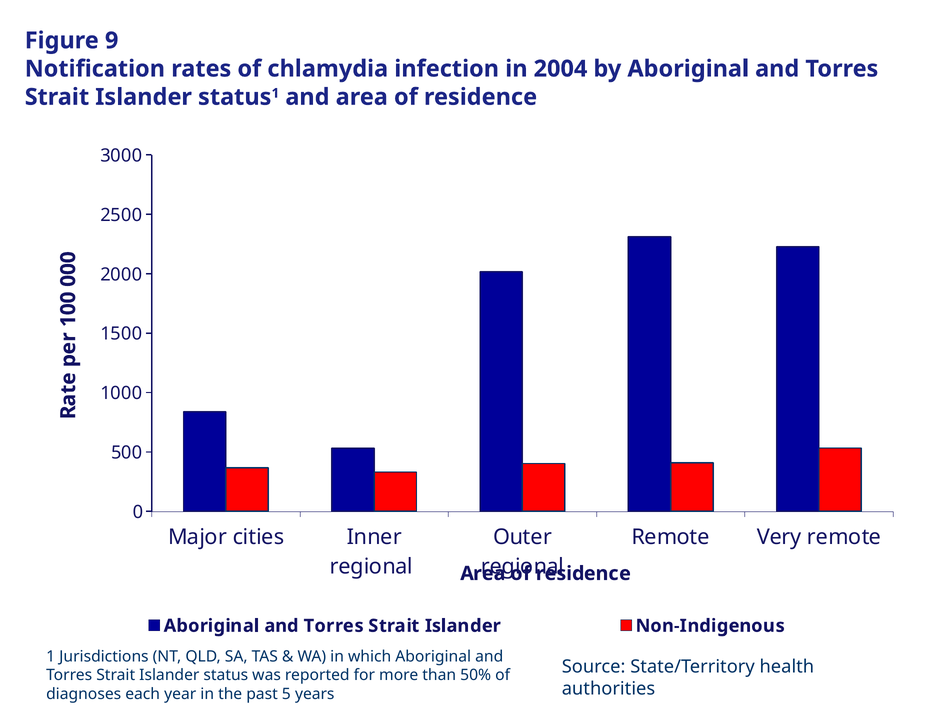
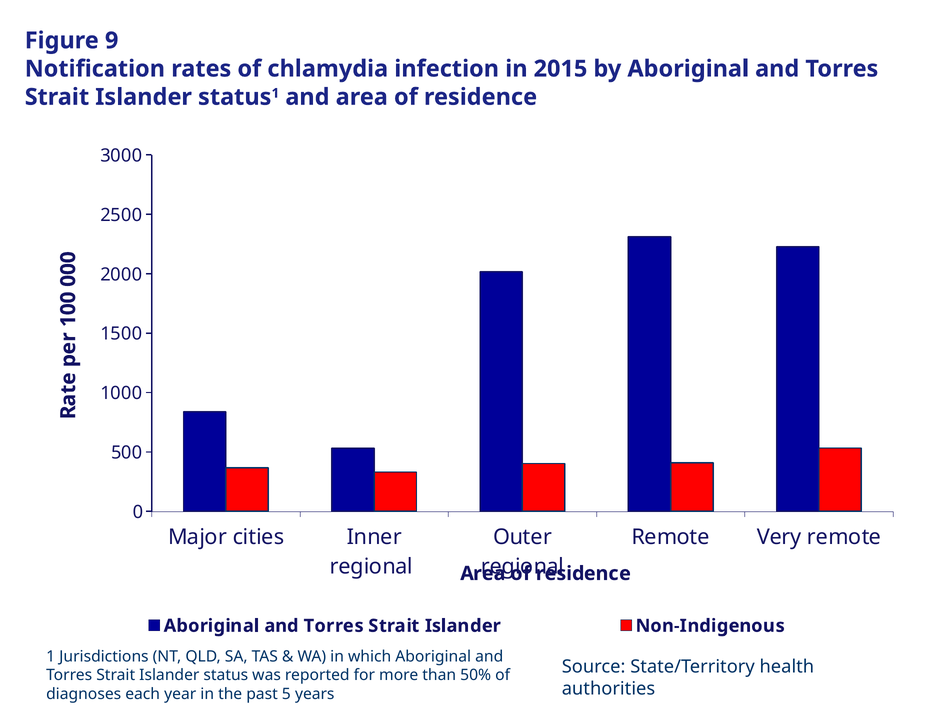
2004: 2004 -> 2015 (560, 69)
